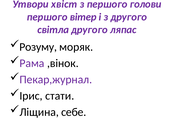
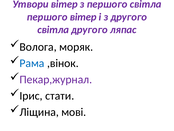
Утвори хвіст: хвіст -> вітер (64, 4)
першого голови: голови -> світла (146, 4)
Розуму: Розуму -> Волога (38, 47)
Рама colour: purple -> blue (32, 63)
себе: себе -> мові (74, 112)
